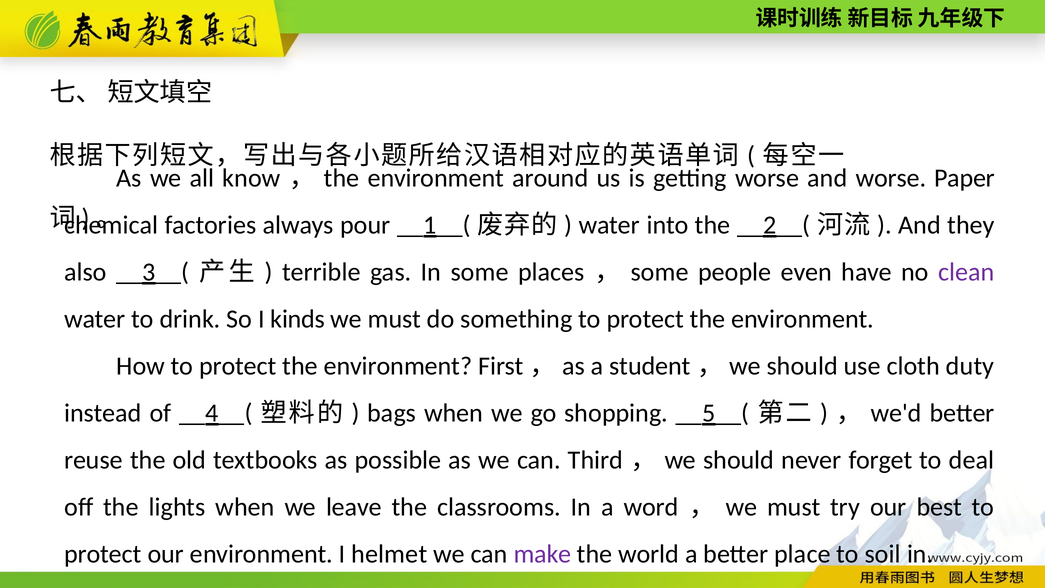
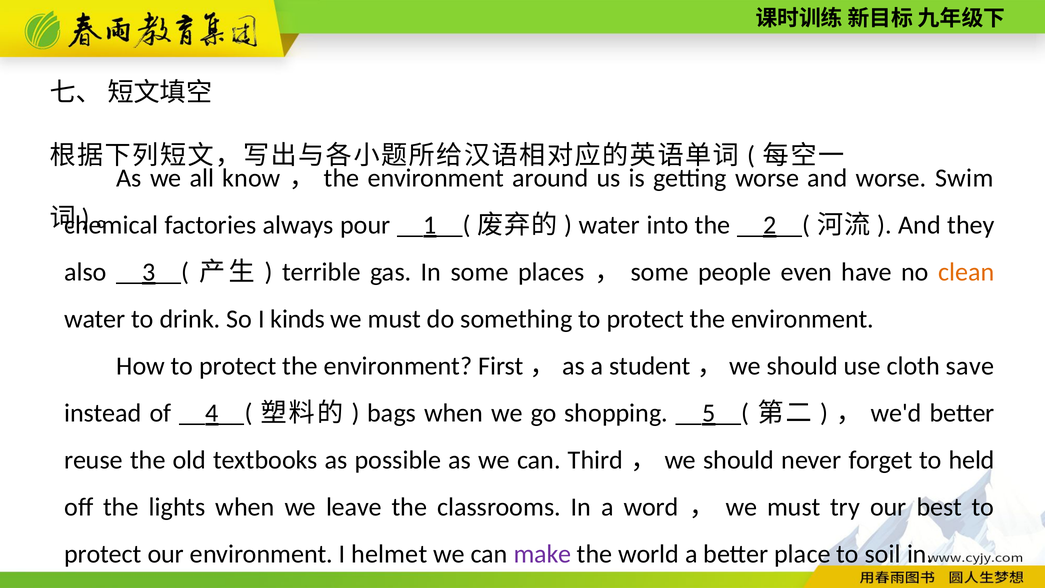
Paper: Paper -> Swim (964, 178)
clean colour: purple -> orange (966, 272)
duty: duty -> save (970, 366)
deal: deal -> held (972, 460)
